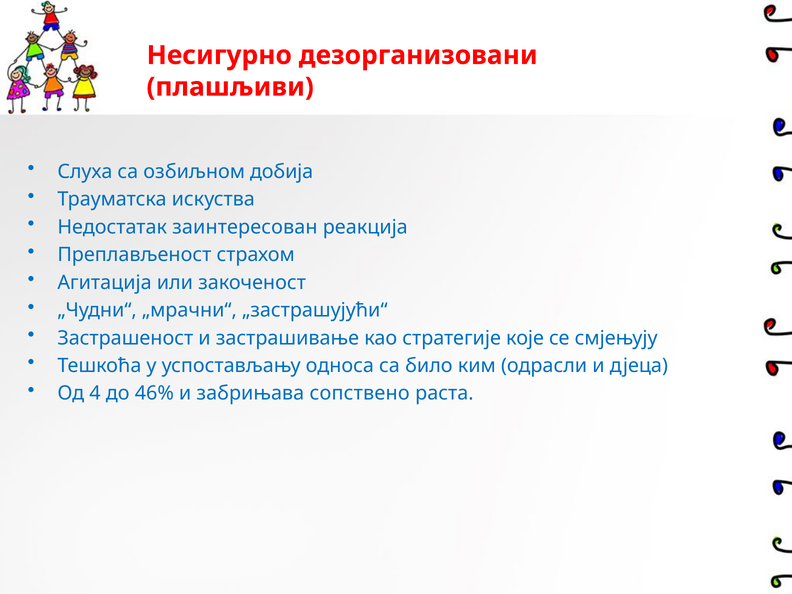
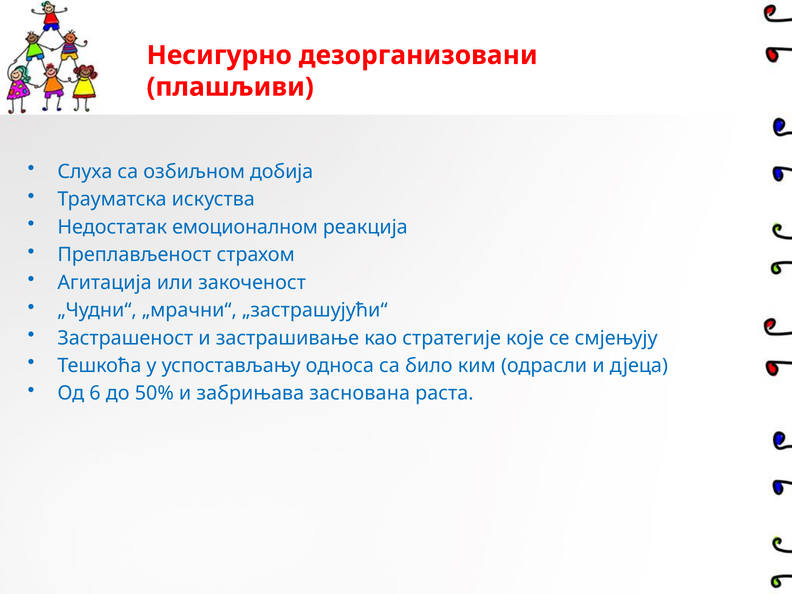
заинтересован: заинтересован -> емоционалном (245, 227)
4: 4 -> 6 (95, 393)
46%: 46% -> 50% (154, 393)
сопствено: сопствено -> заснована (360, 393)
